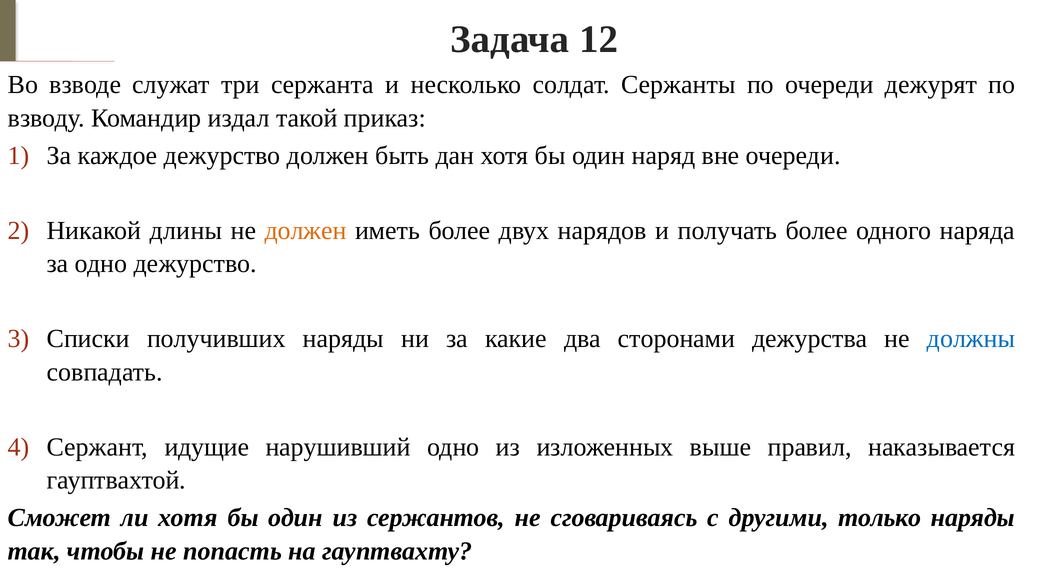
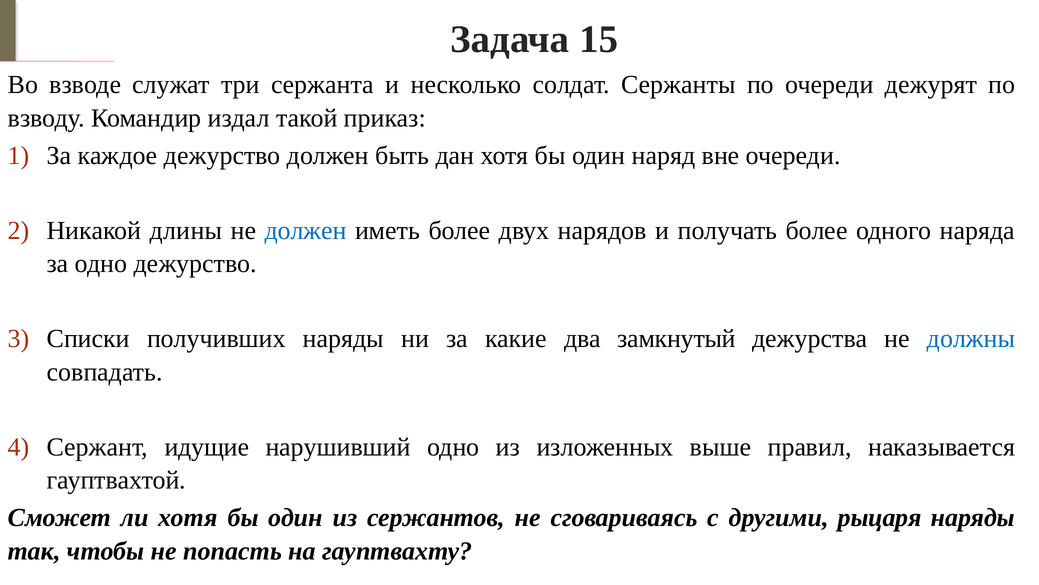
12: 12 -> 15 (599, 40)
должен colour: orange -> blue (306, 230)
сторонами: сторонами -> замкнутый (677, 338)
только: только -> рыцаря (880, 517)
